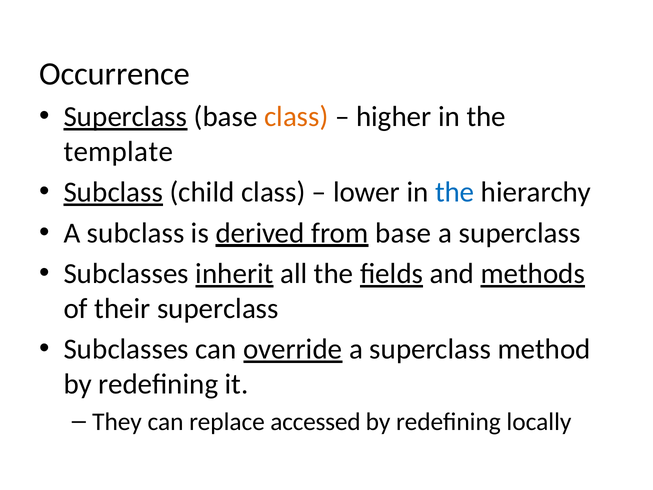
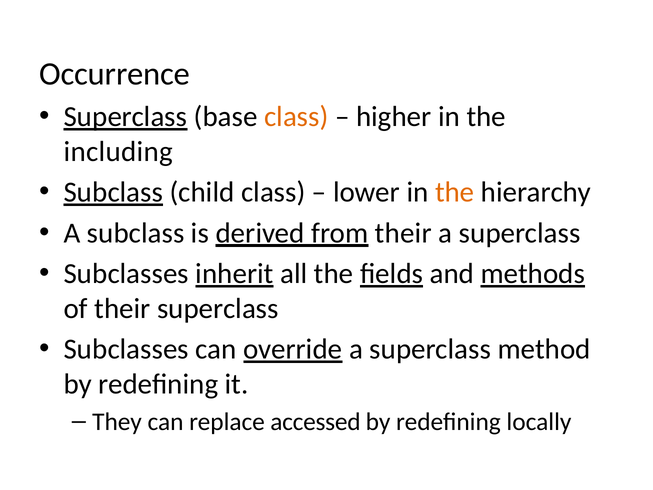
template: template -> including (118, 152)
the colour: blue -> orange (455, 192)
base: base -> their (403, 233)
